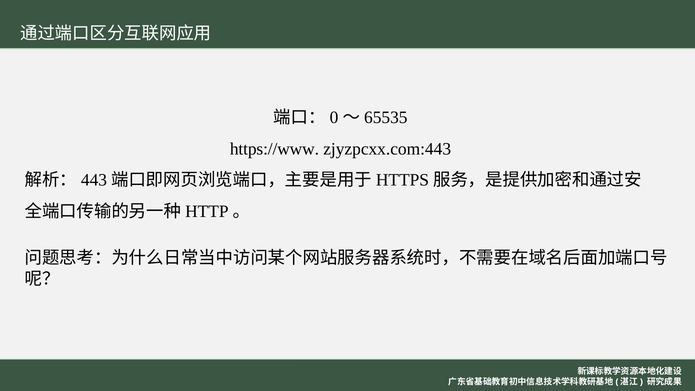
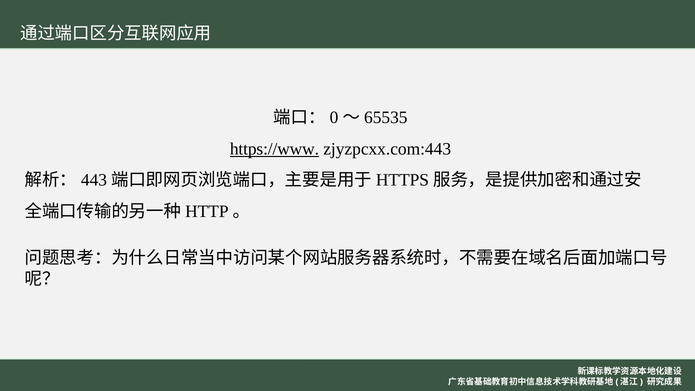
https://www underline: none -> present (274, 149)
